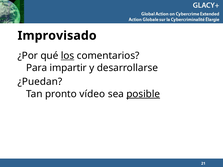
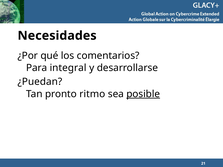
Improvisado: Improvisado -> Necesidades (57, 36)
los underline: present -> none (68, 56)
impartir: impartir -> integral (68, 68)
vídeo: vídeo -> ritmo (92, 94)
